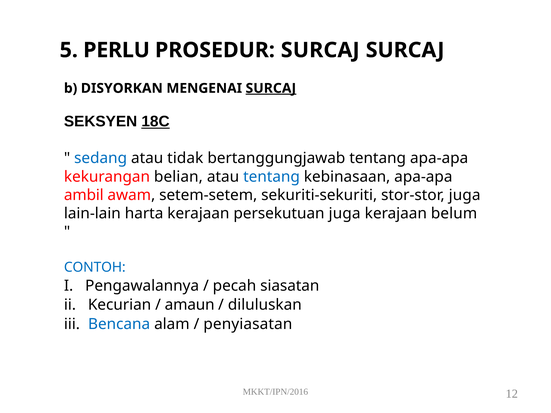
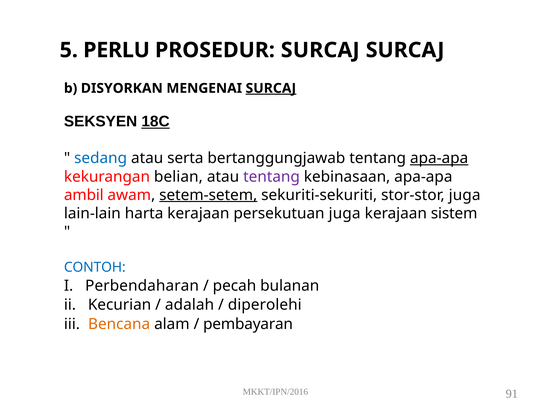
tidak: tidak -> serta (185, 158)
apa-apa underline: none -> present (439, 158)
tentang colour: blue -> purple (272, 177)
setem-setem underline: none -> present (208, 195)
belum: belum -> sistem (454, 213)
Pengawalannya: Pengawalannya -> Perbendaharan (142, 286)
siasatan: siasatan -> bulanan (290, 286)
amaun: amaun -> adalah (190, 305)
diluluskan: diluluskan -> diperolehi (265, 305)
Bencana colour: blue -> orange (119, 324)
penyiasatan: penyiasatan -> pembayaran (248, 324)
12: 12 -> 91 (512, 394)
